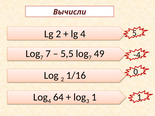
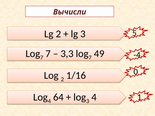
lg 4: 4 -> 3 (83, 34)
5,5: 5,5 -> 3,3 (67, 54)
1: 1 -> 4 (94, 97)
